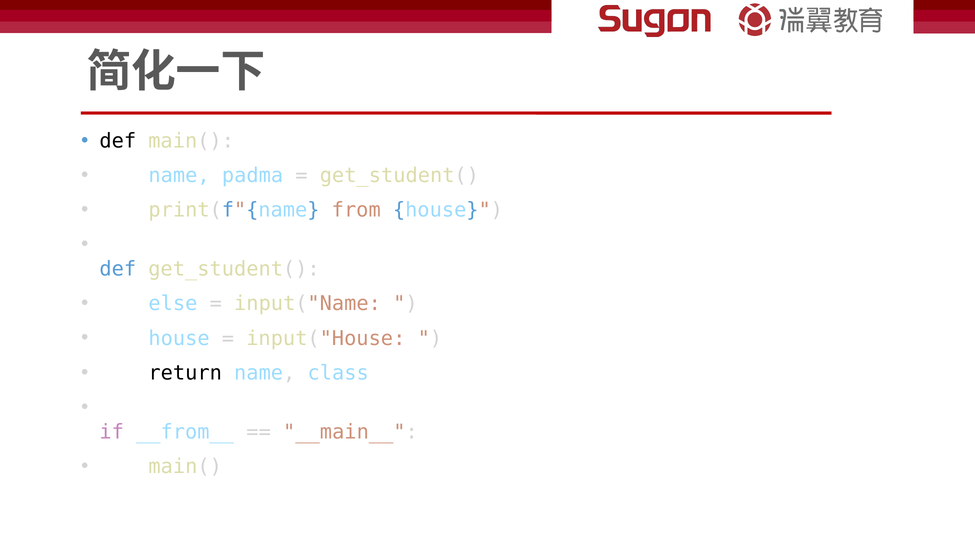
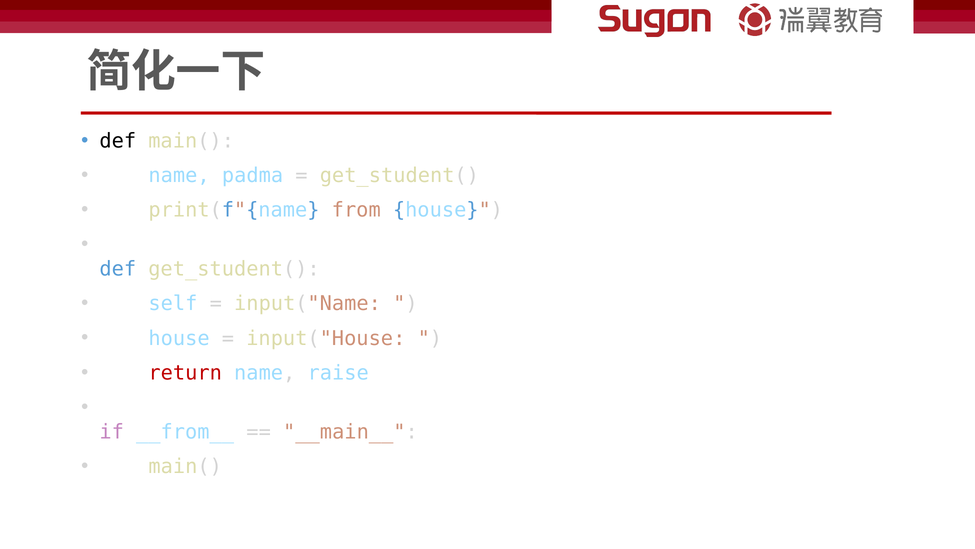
else: else -> self (173, 303)
return colour: black -> red (185, 373)
class: class -> raise (338, 373)
